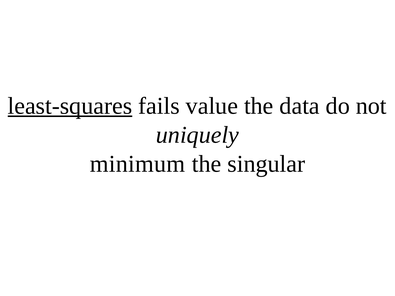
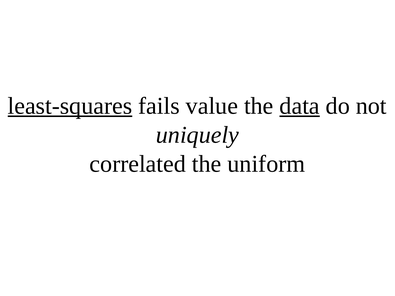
data underline: none -> present (300, 106)
minimum: minimum -> correlated (138, 164)
singular: singular -> uniform (266, 164)
